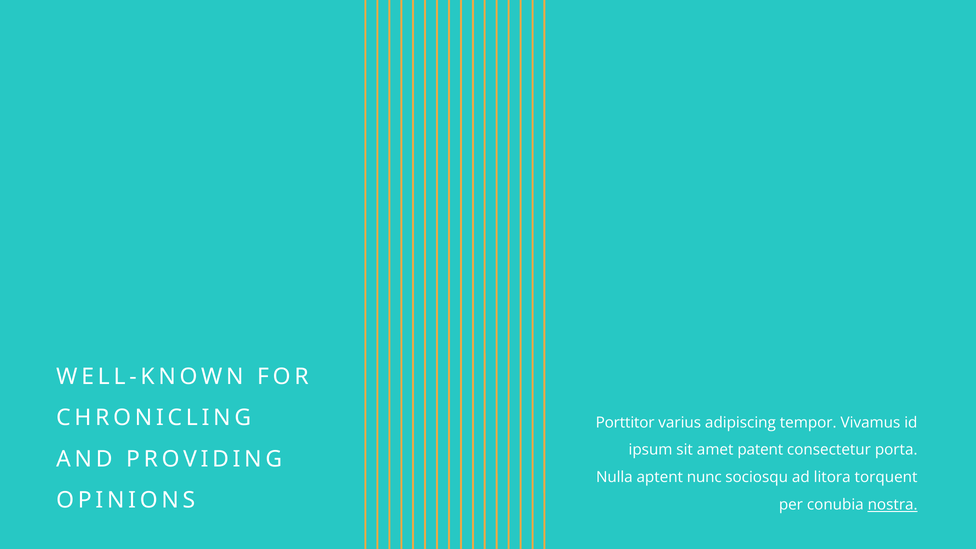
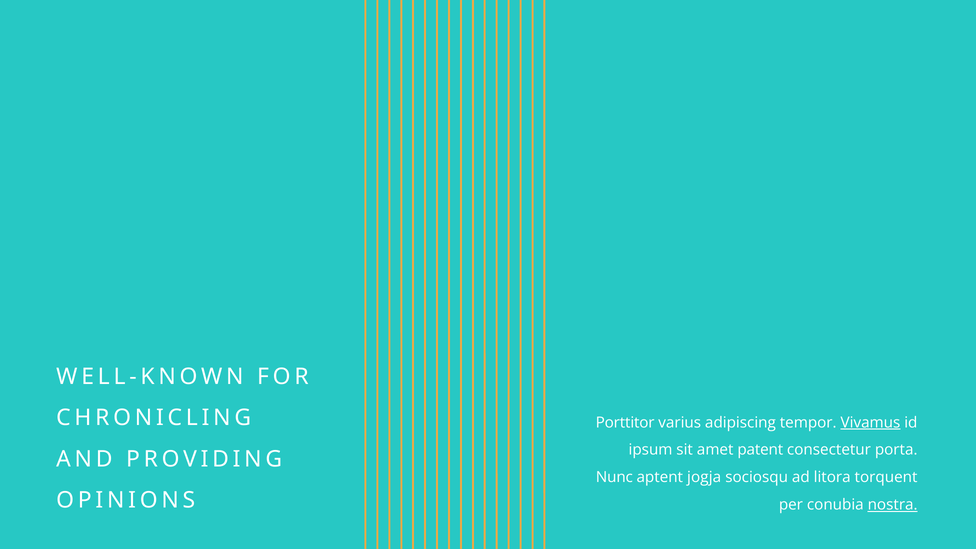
Vivamus underline: none -> present (870, 422)
Nulla: Nulla -> Nunc (614, 477)
nunc: nunc -> jogja (704, 477)
